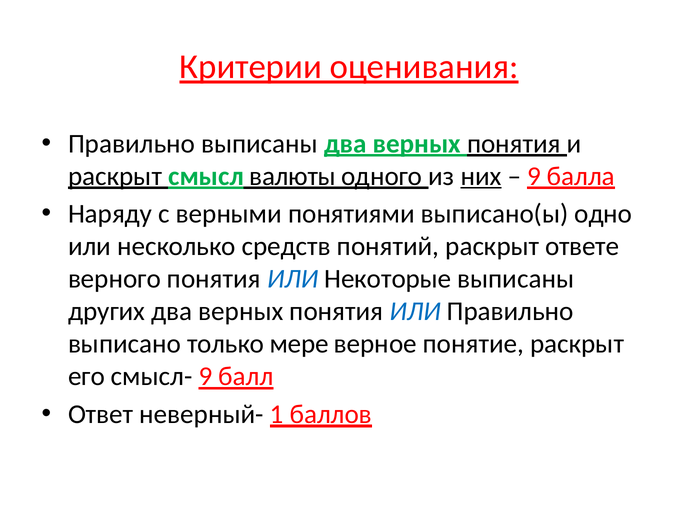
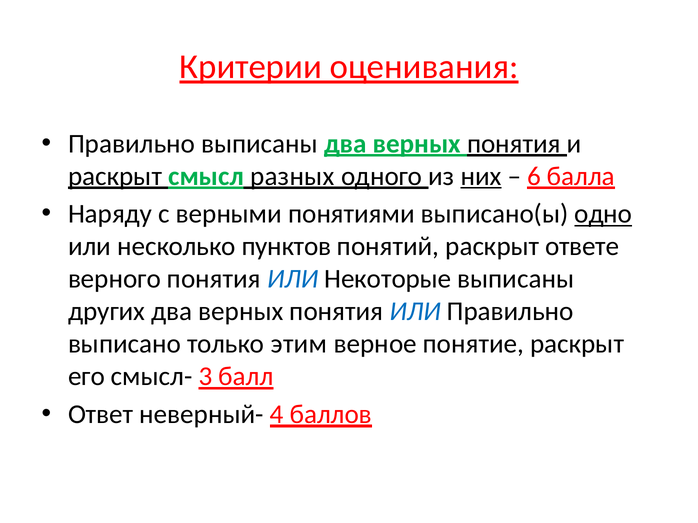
валюты: валюты -> разных (292, 176)
9: 9 -> 6 (534, 176)
одно underline: none -> present (603, 214)
средств: средств -> пунктов (286, 247)
мере: мере -> этим (299, 344)
смысл- 9: 9 -> 3 (205, 377)
1: 1 -> 4 (277, 415)
